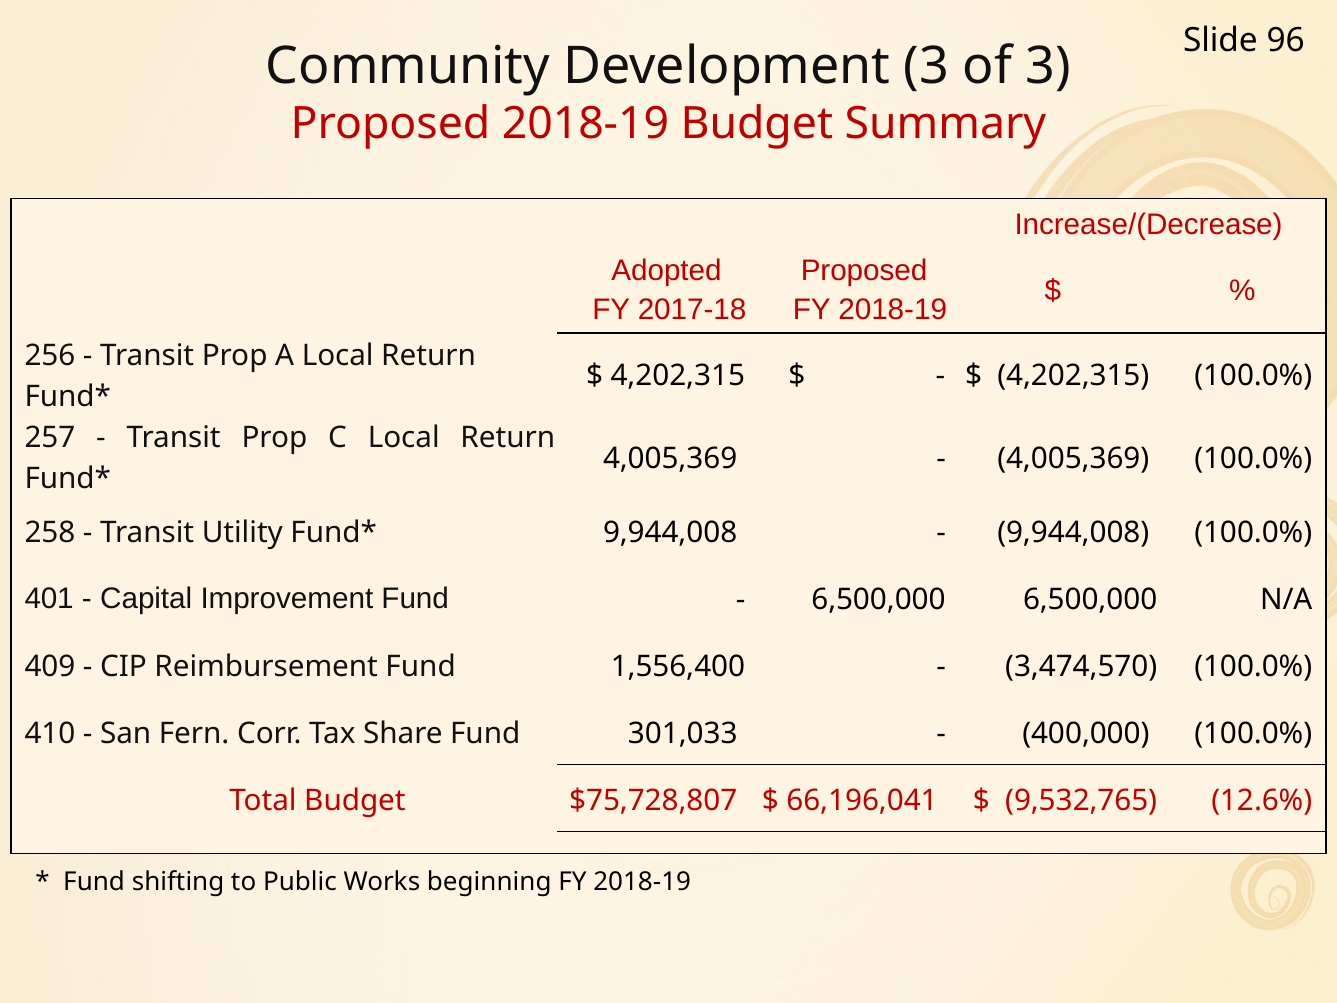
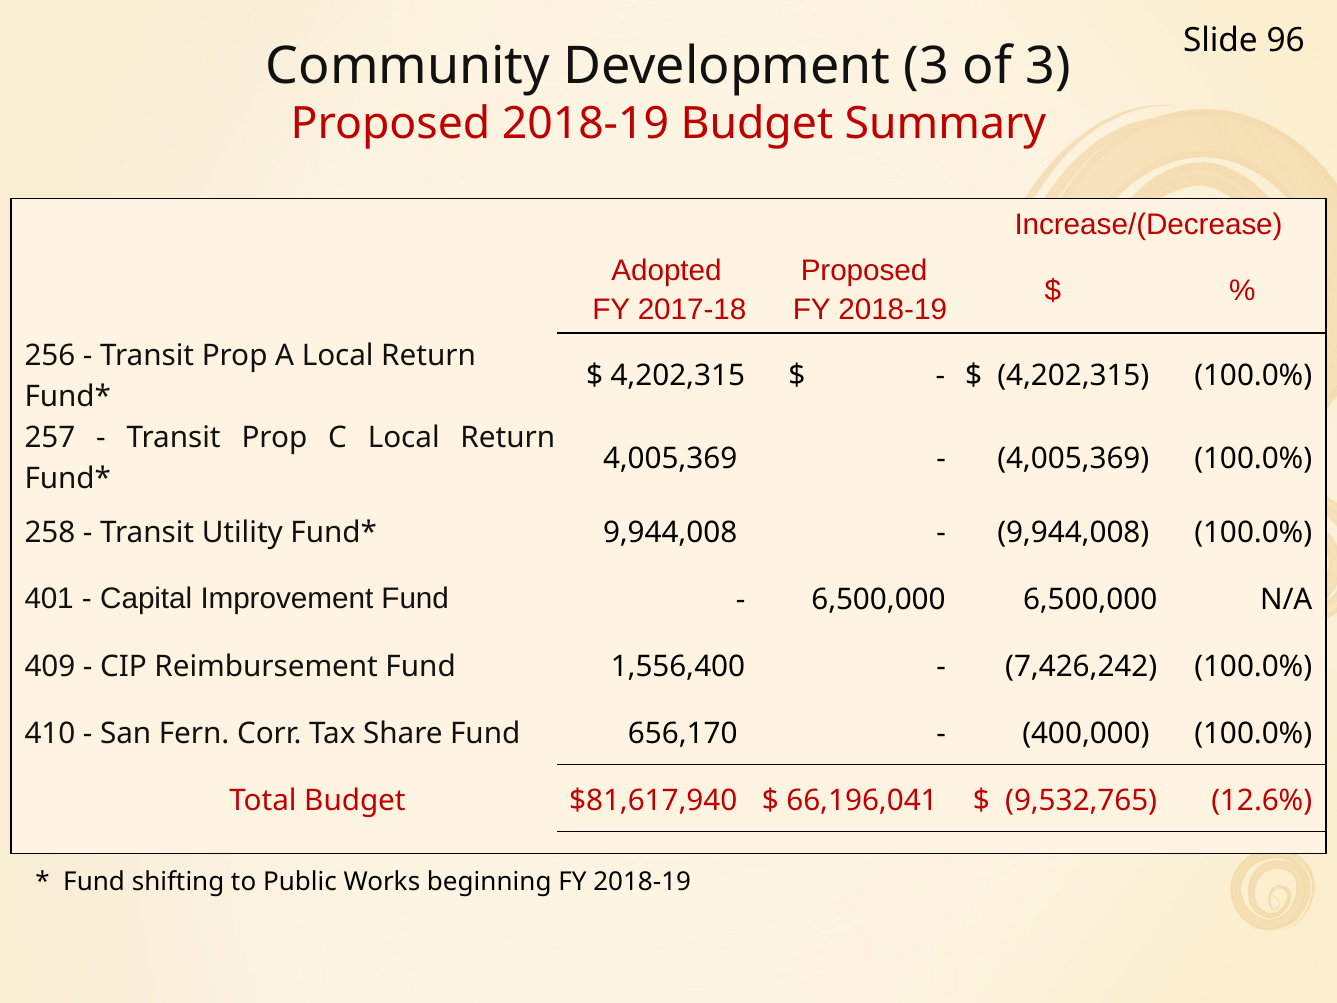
3,474,570: 3,474,570 -> 7,426,242 (1081, 666)
301,033: 301,033 -> 656,170 (683, 733)
$75,728,807: $75,728,807 -> $81,617,940 (653, 800)
